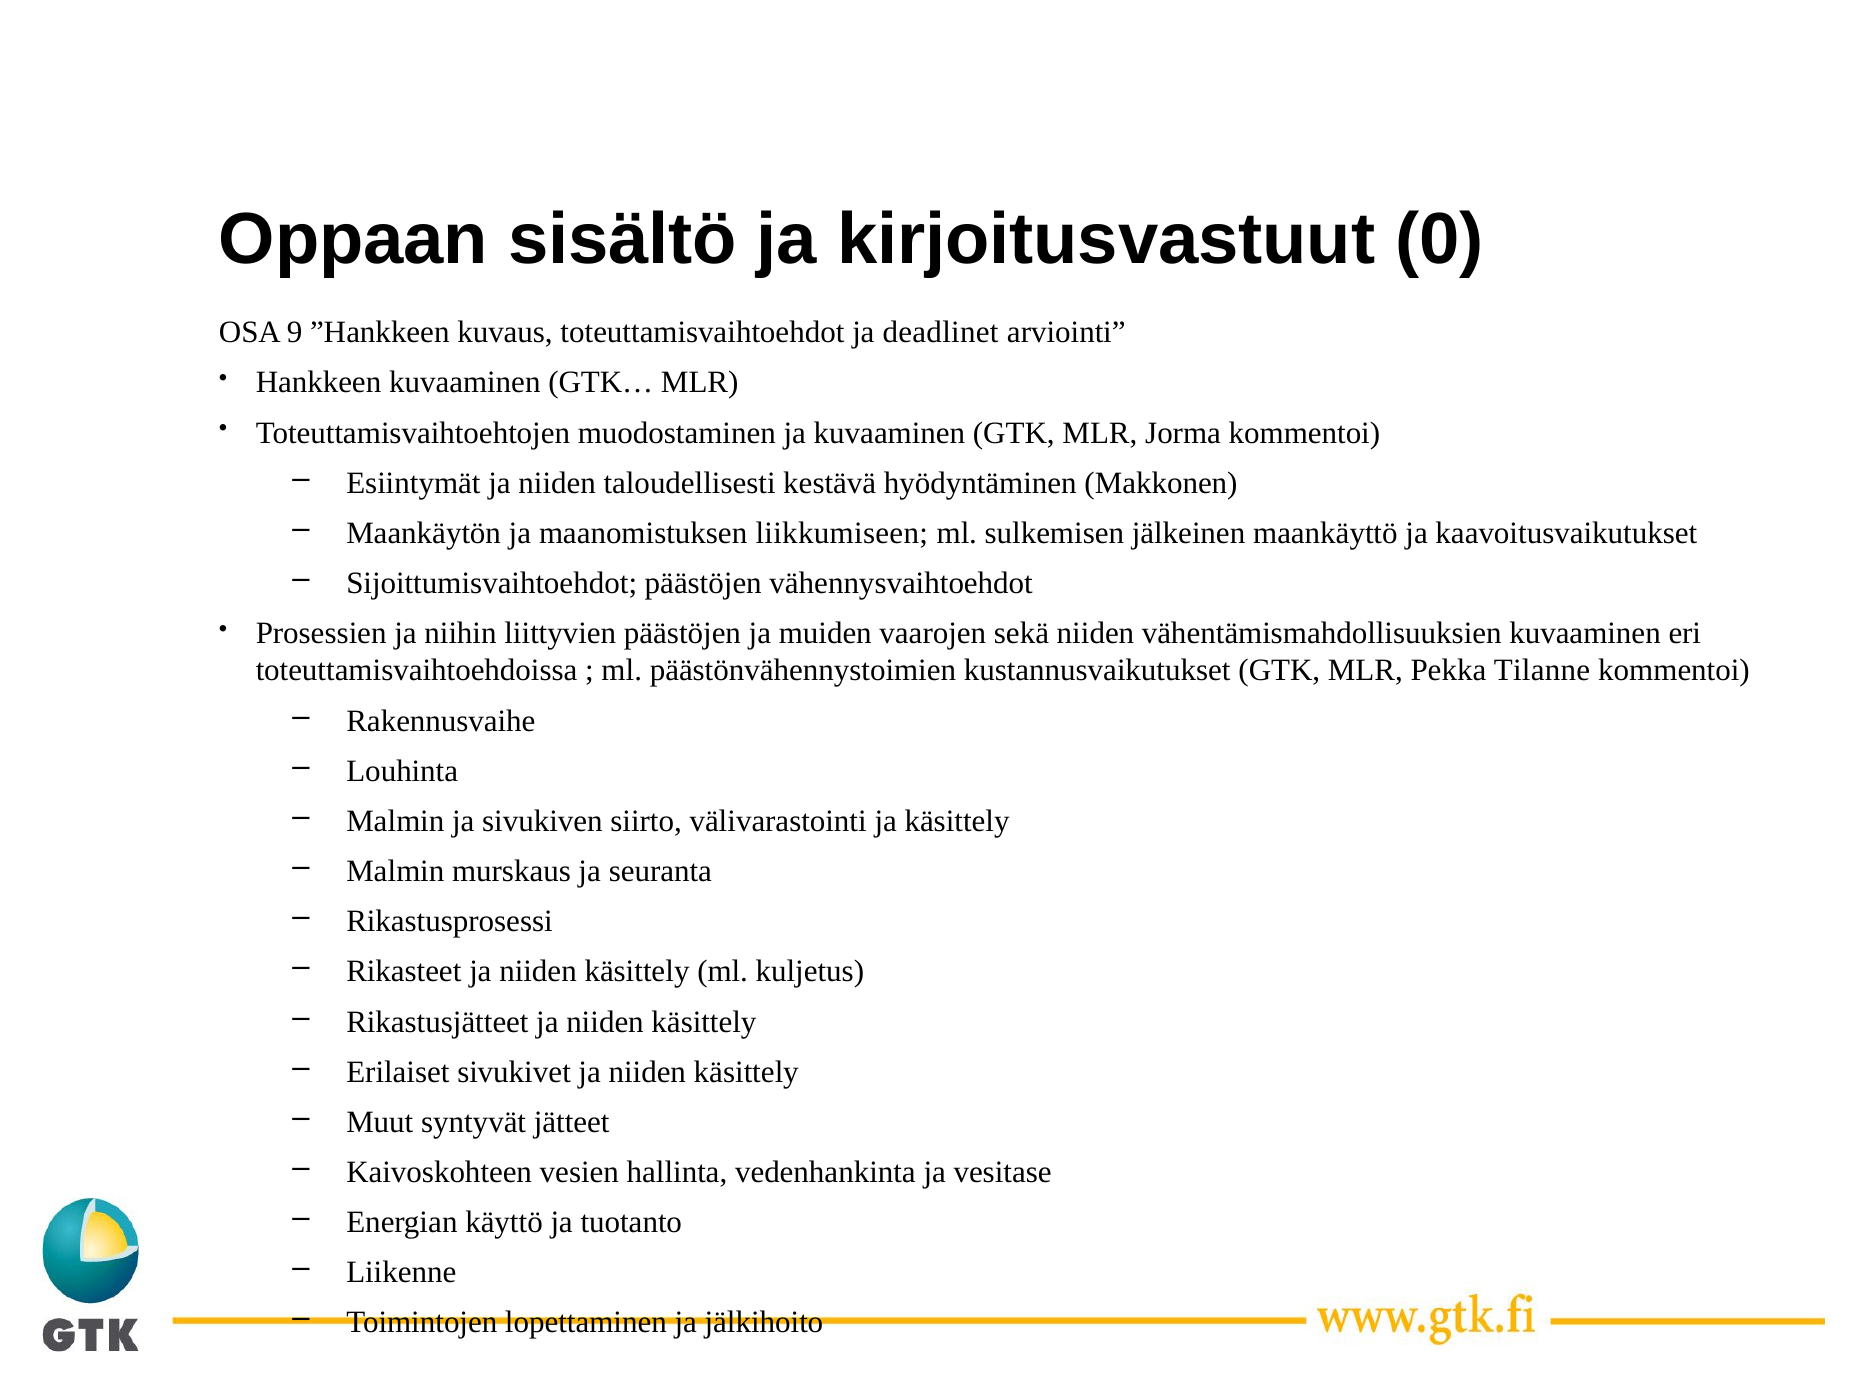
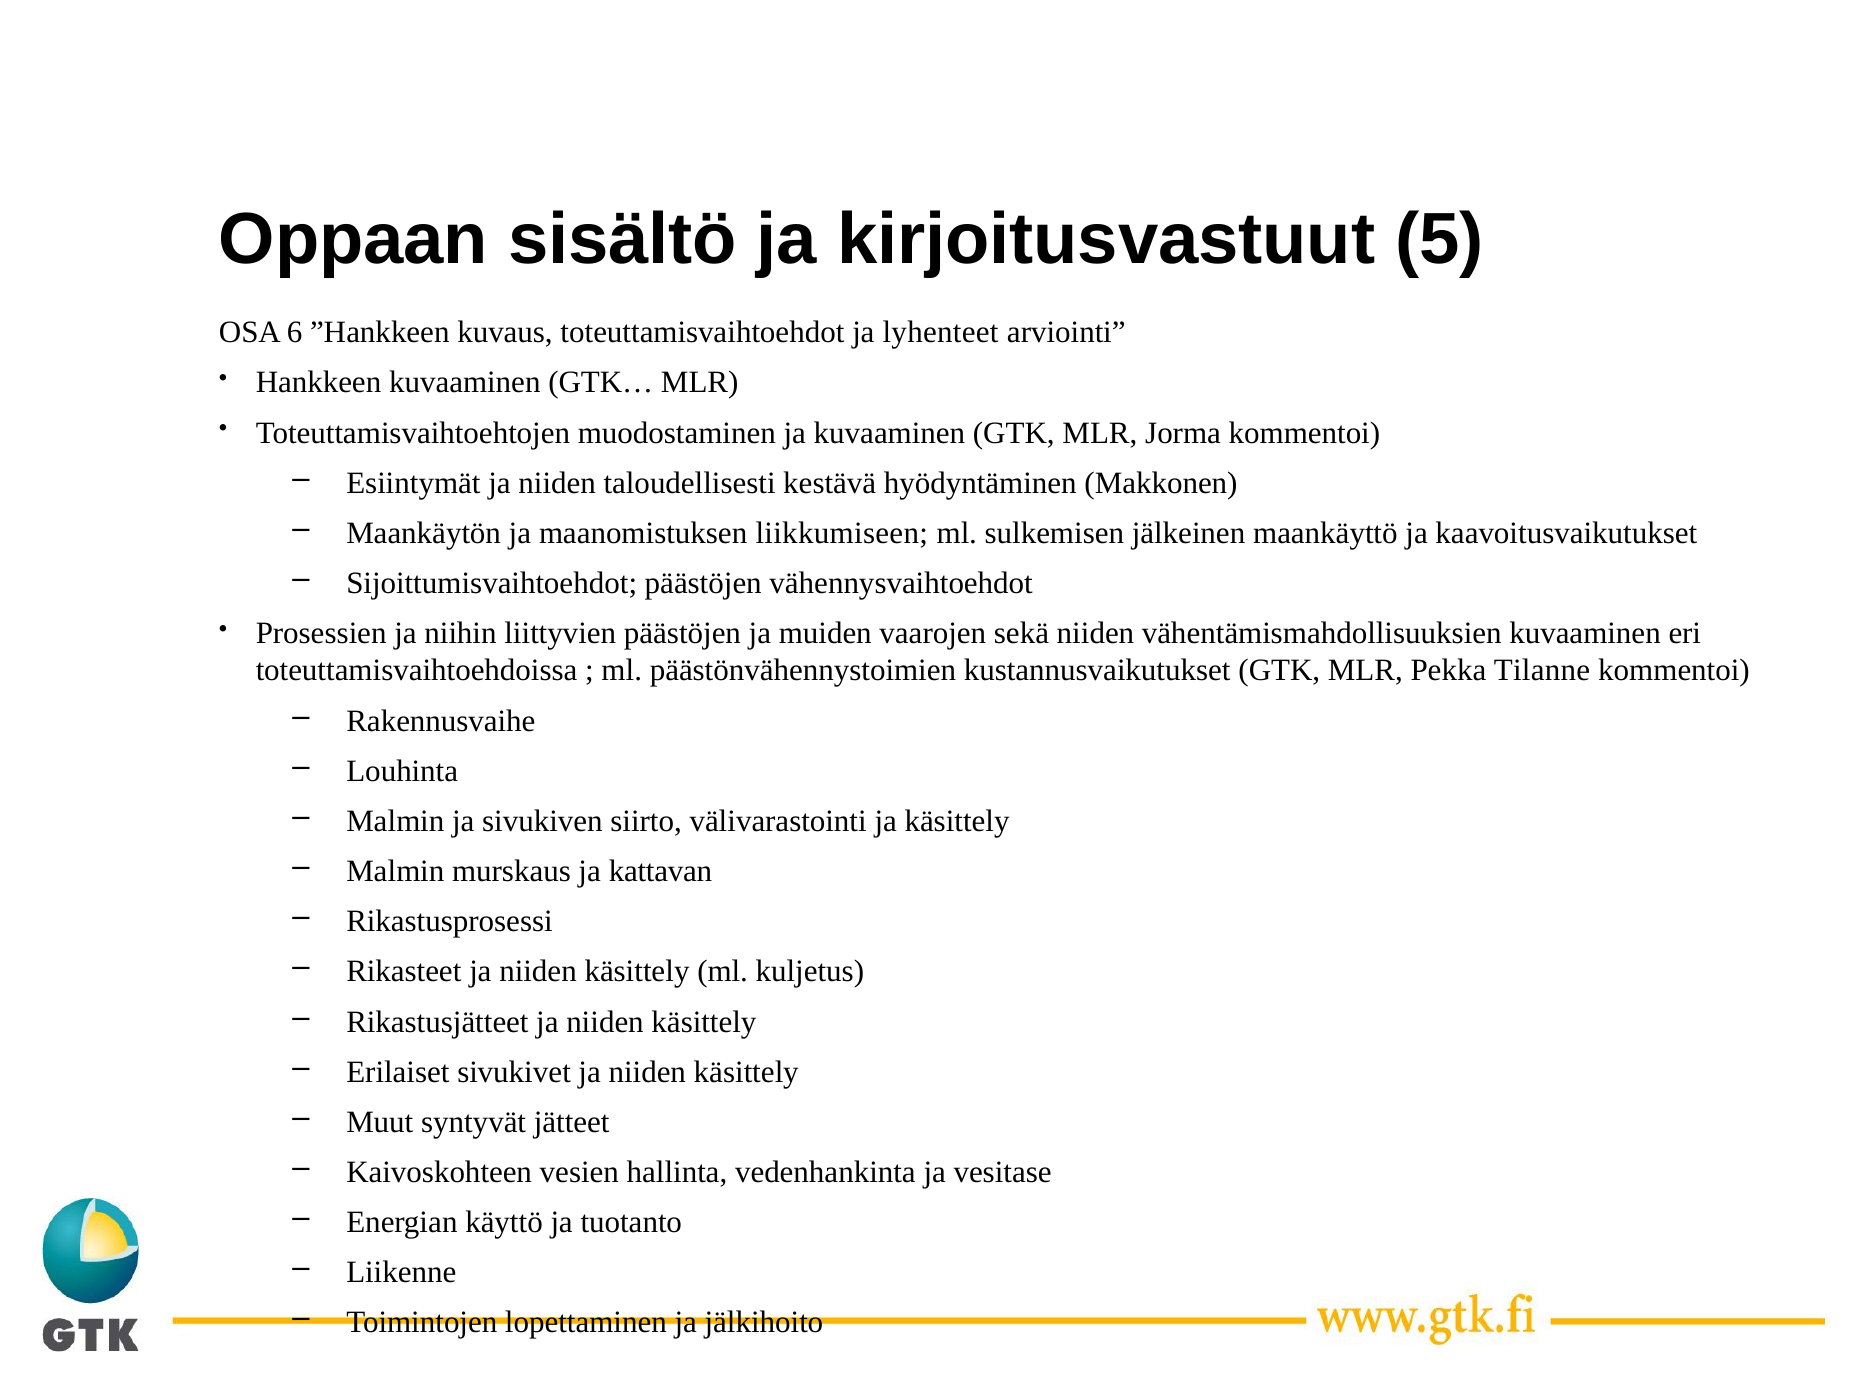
0: 0 -> 5 (1439, 240)
9: 9 -> 6 (295, 333)
deadlinet: deadlinet -> lyhenteet (941, 333)
seuranta: seuranta -> kattavan (660, 871)
